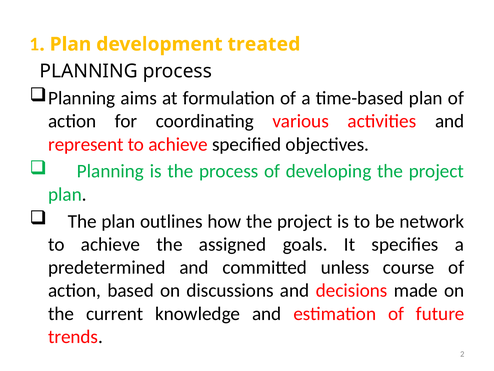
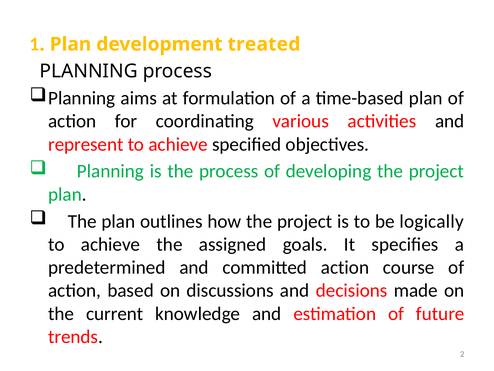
network: network -> logically (432, 221)
committed unless: unless -> action (345, 267)
